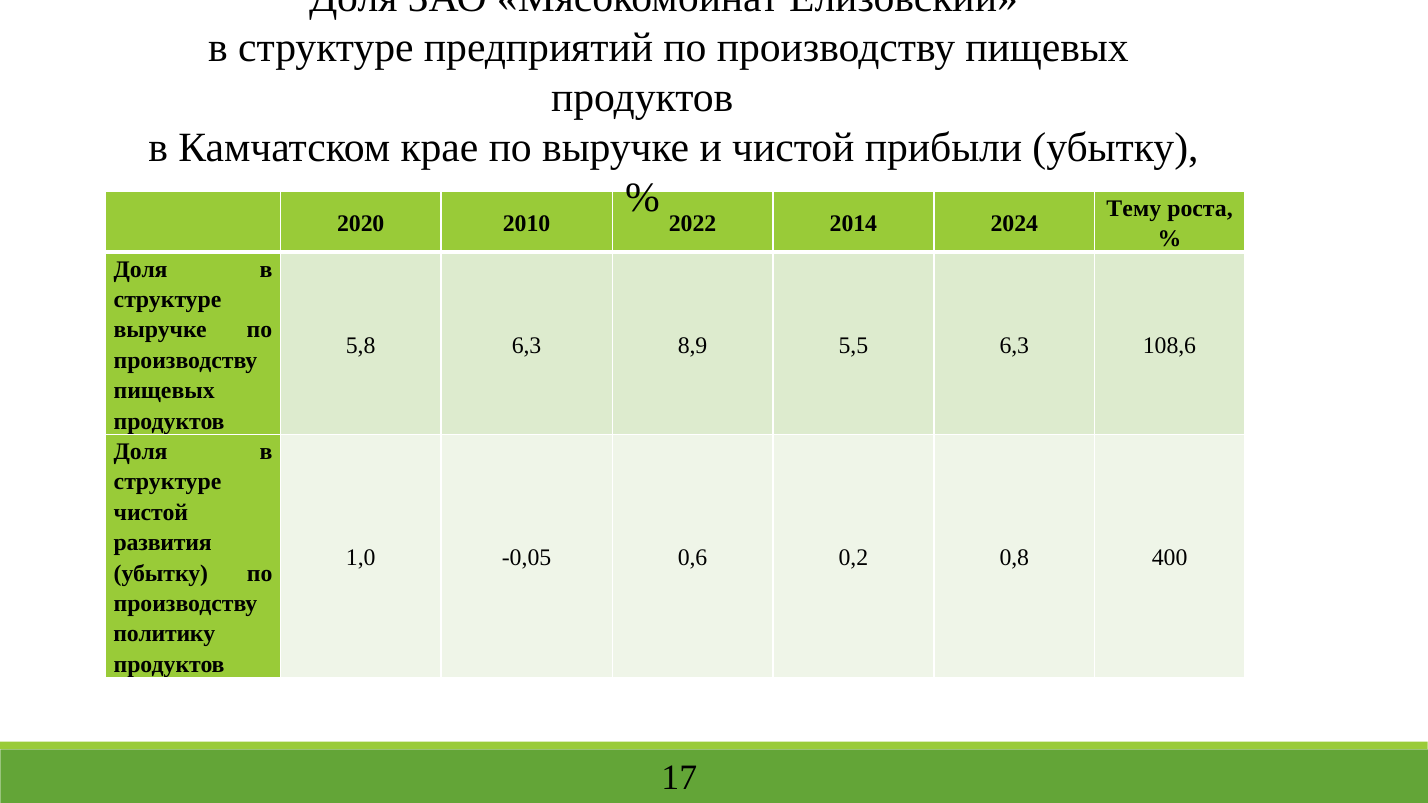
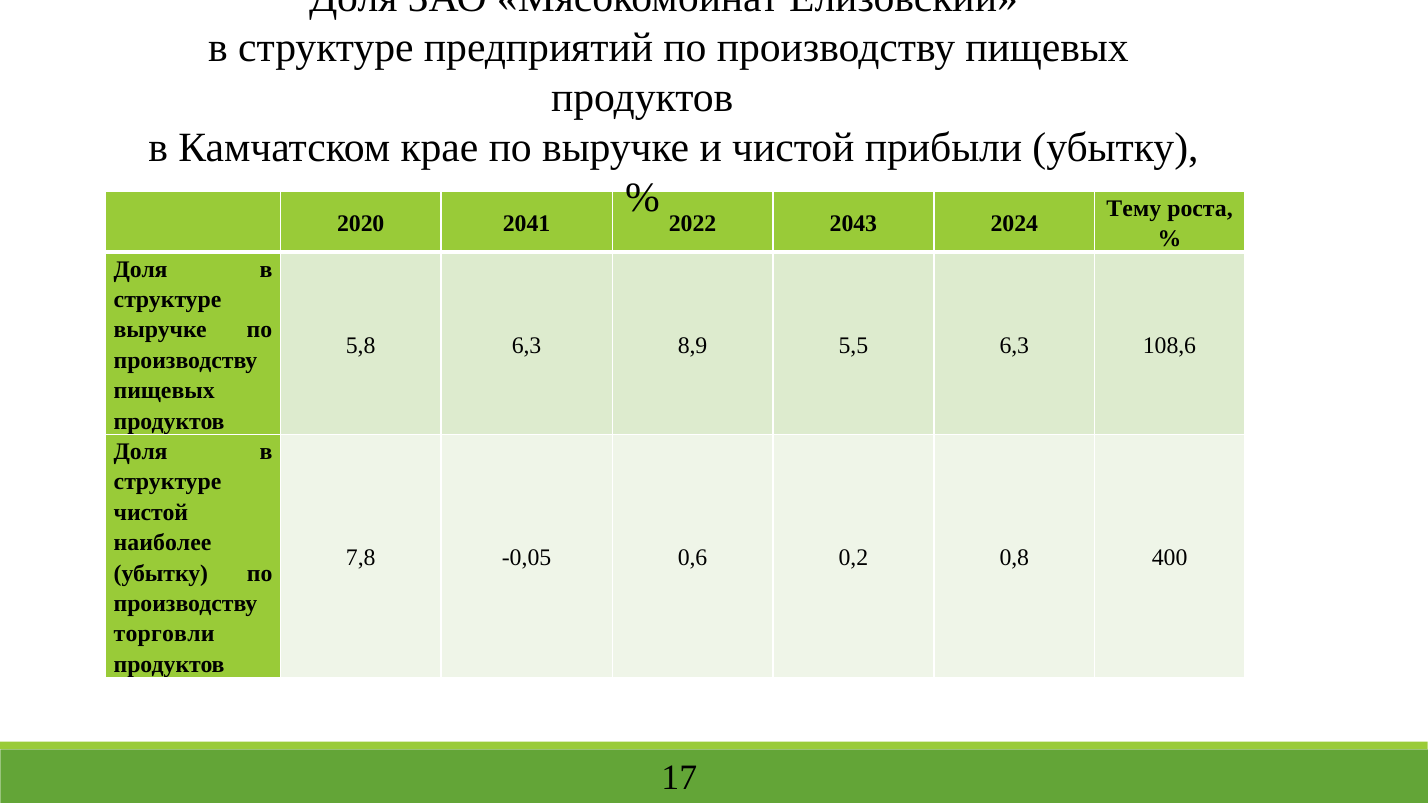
2010: 2010 -> 2041 (527, 224)
2014: 2014 -> 2043 (853, 224)
развития: развития -> наиболее (163, 543)
1,0: 1,0 -> 7,8 (361, 558)
политику: политику -> торговли (164, 634)
